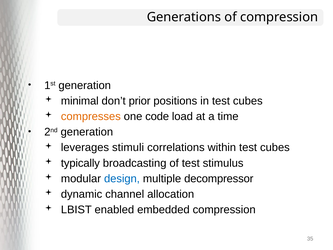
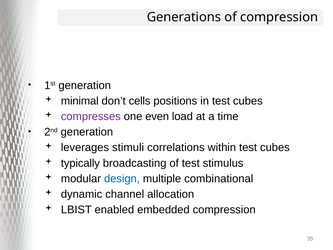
prior: prior -> cells (140, 101)
compresses colour: orange -> purple (91, 116)
code: code -> even (157, 116)
decompressor: decompressor -> combinational (219, 178)
